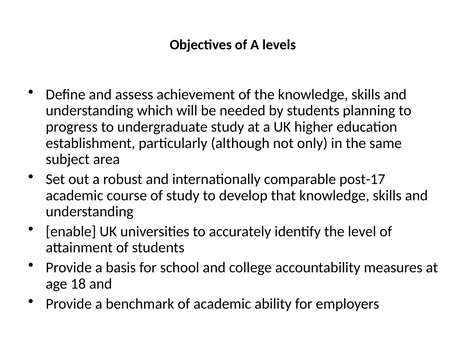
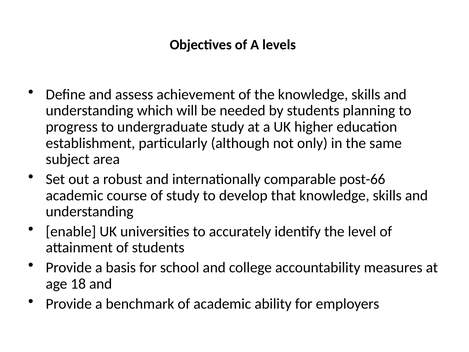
post-17: post-17 -> post-66 (362, 179)
